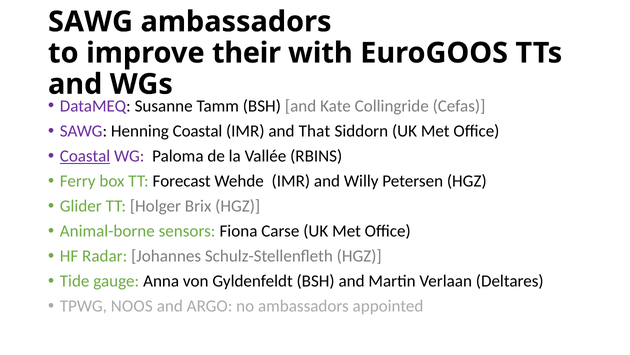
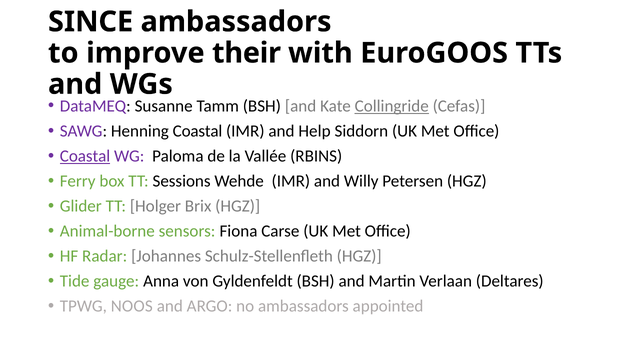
SAWG: SAWG -> SINCE (91, 22)
Collingride underline: none -> present (392, 106)
That: That -> Help (315, 131)
Forecast: Forecast -> Sessions (182, 181)
